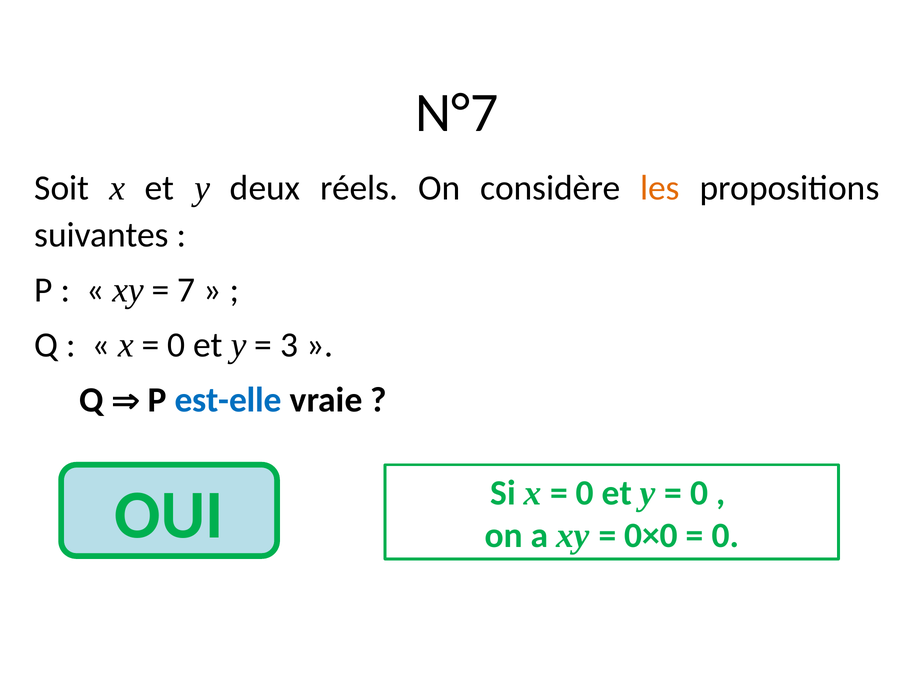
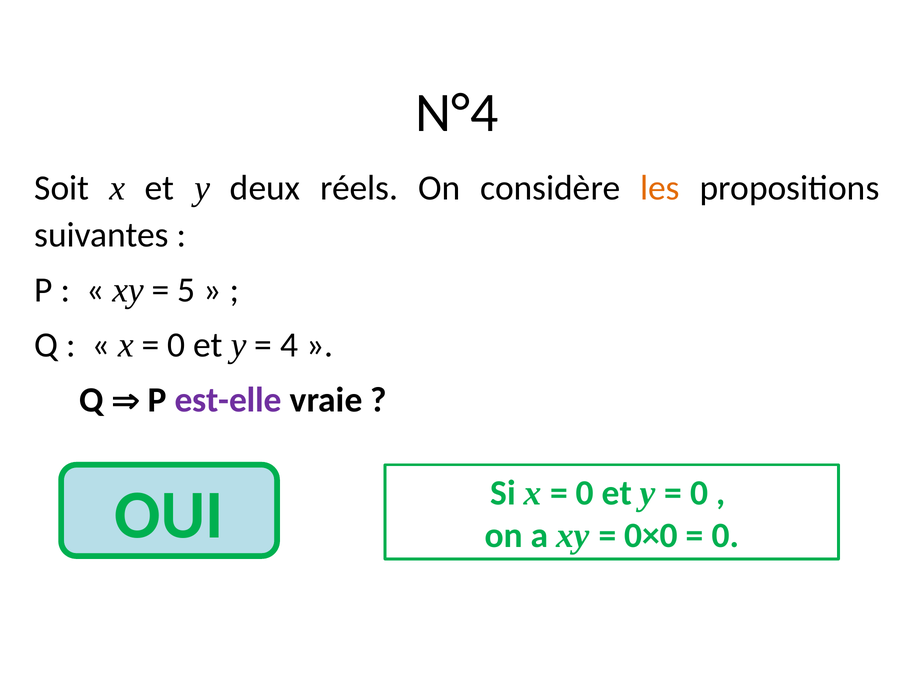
N°7: N°7 -> N°4 (457, 113)
7: 7 -> 5 (186, 290)
3: 3 -> 4 (289, 345)
est-elle colour: blue -> purple (228, 400)
